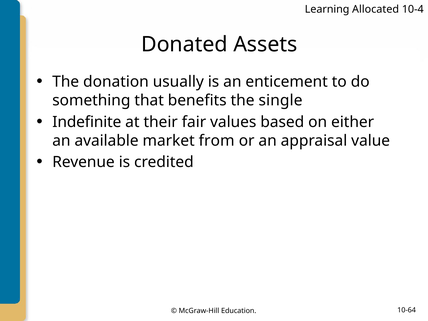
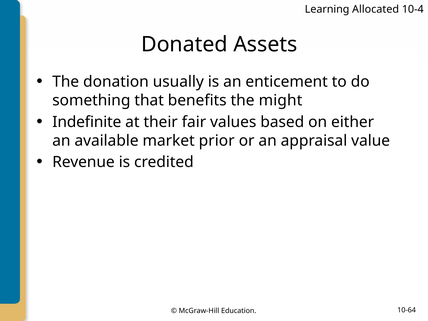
single: single -> might (281, 100)
from: from -> prior (217, 141)
